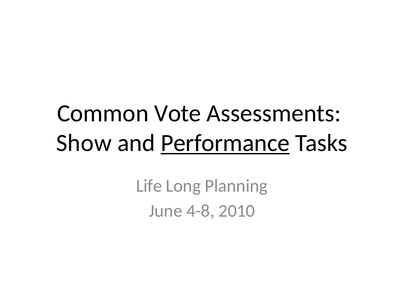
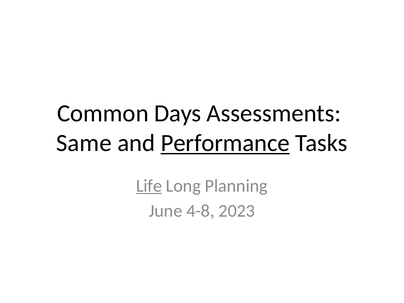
Vote: Vote -> Days (178, 114)
Show: Show -> Same (84, 143)
Life underline: none -> present (149, 186)
2010: 2010 -> 2023 (237, 211)
